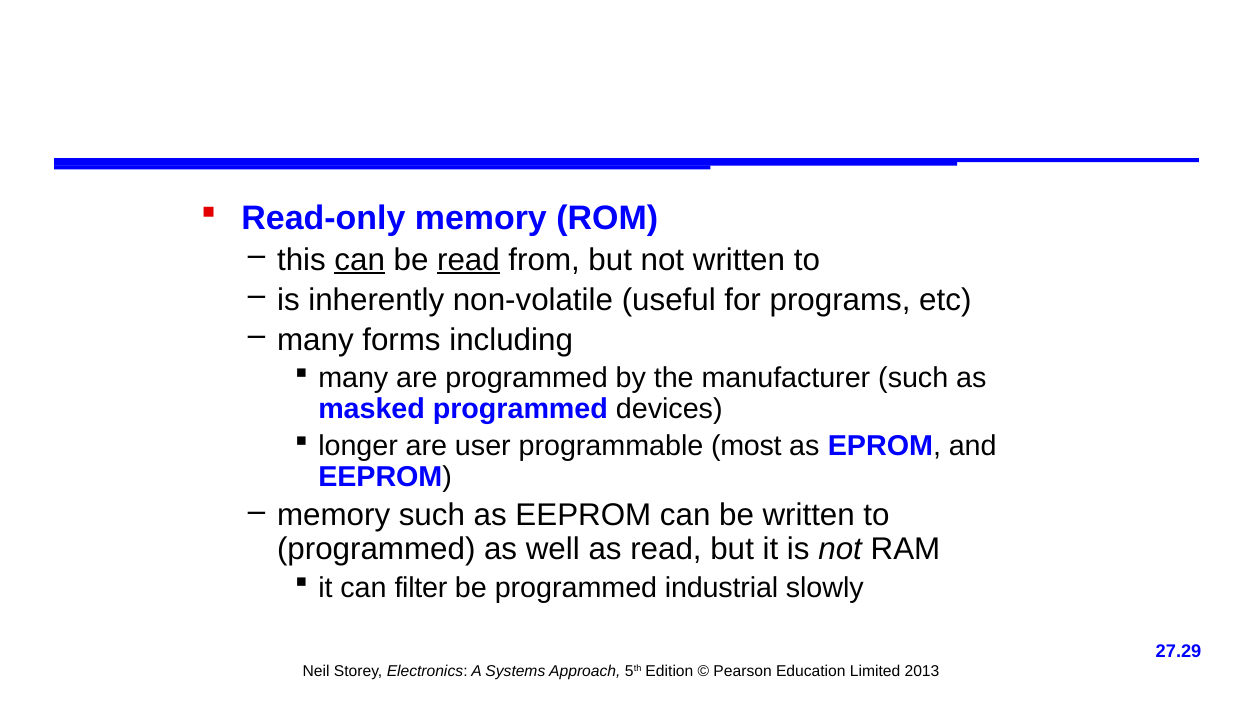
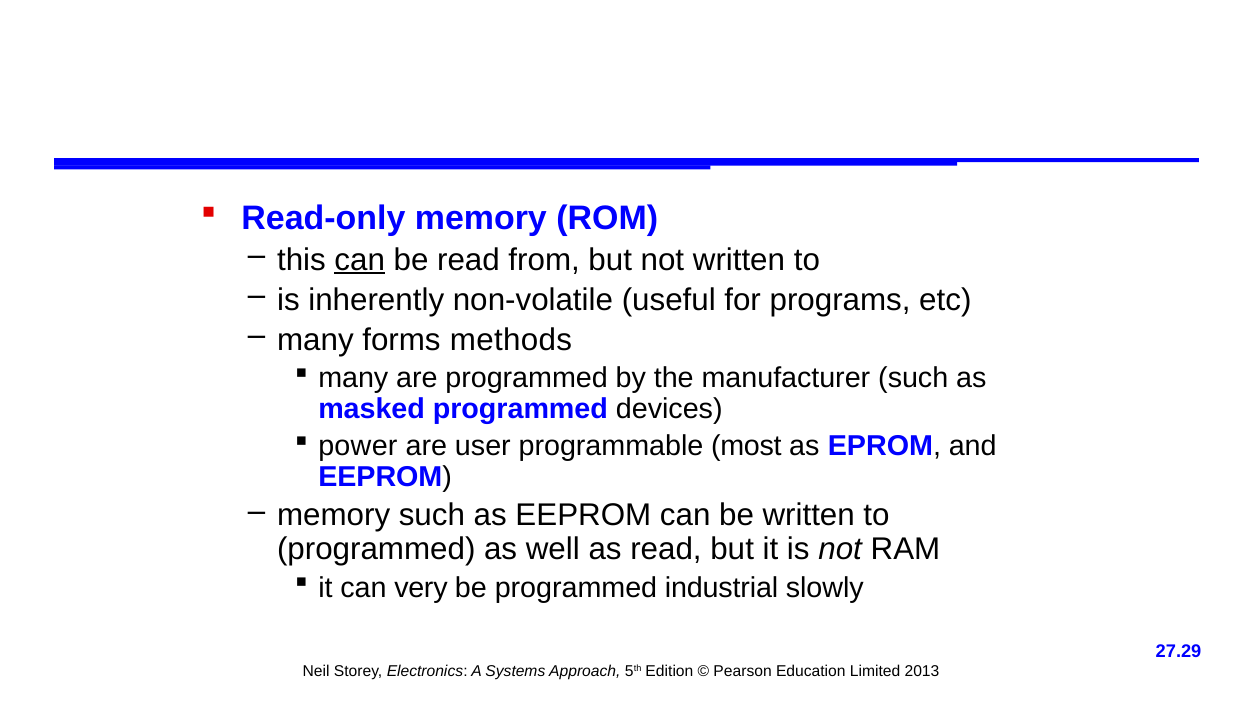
read underline: present -> none (468, 260)
including: including -> methods (511, 340)
longer: longer -> power (358, 446)
filter: filter -> very (421, 587)
